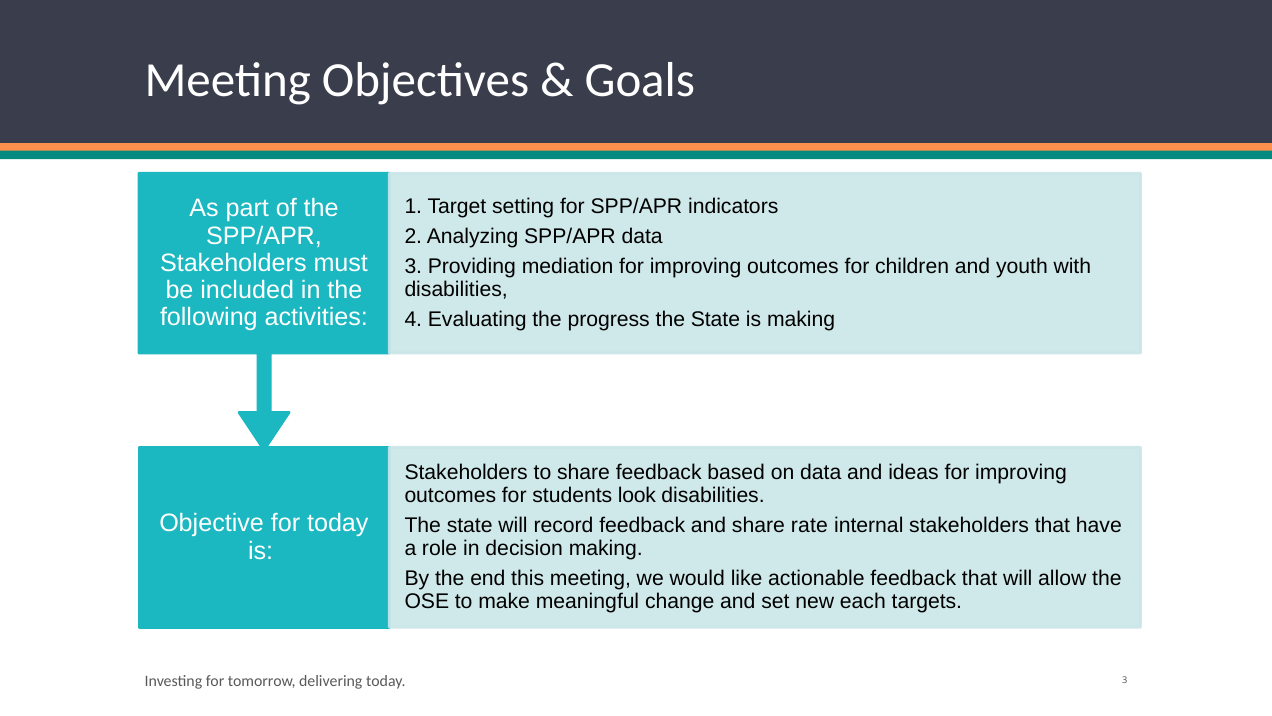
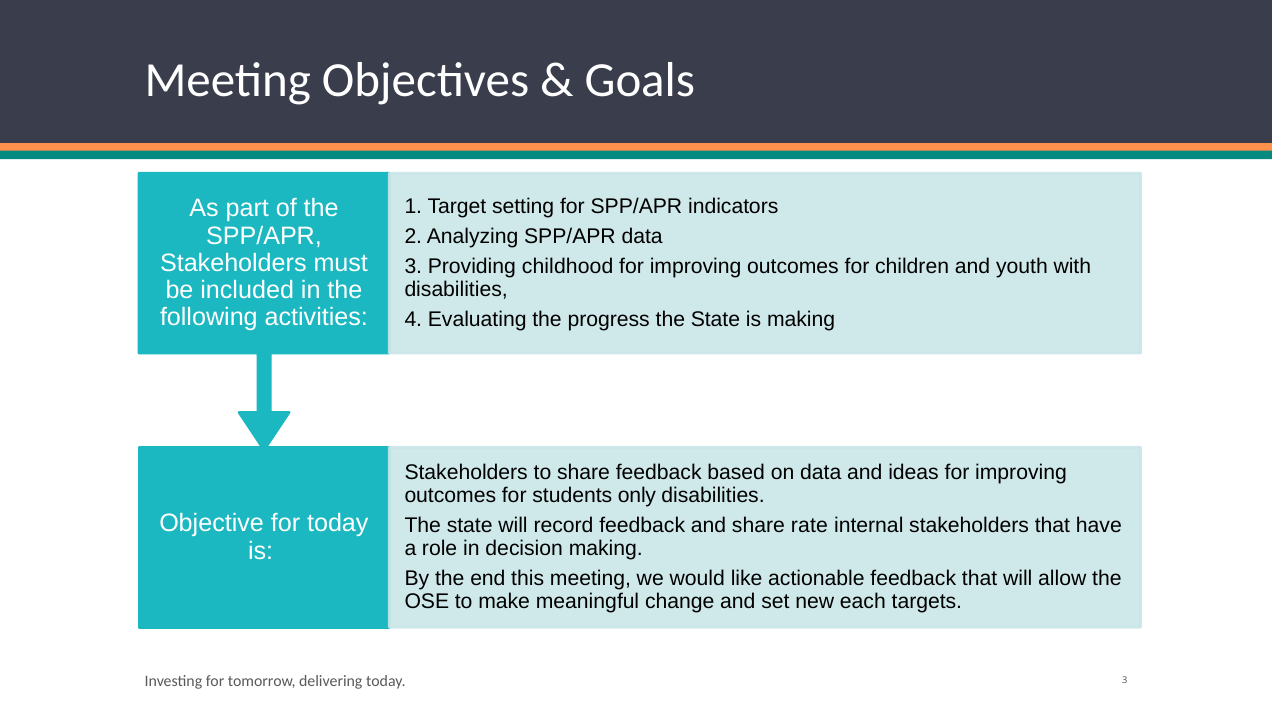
mediation: mediation -> childhood (568, 267)
look: look -> only (637, 495)
